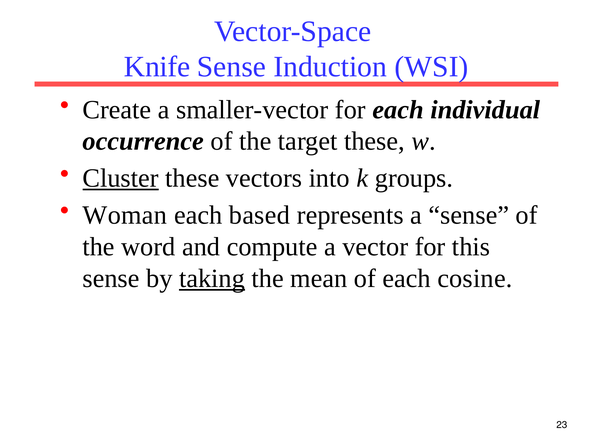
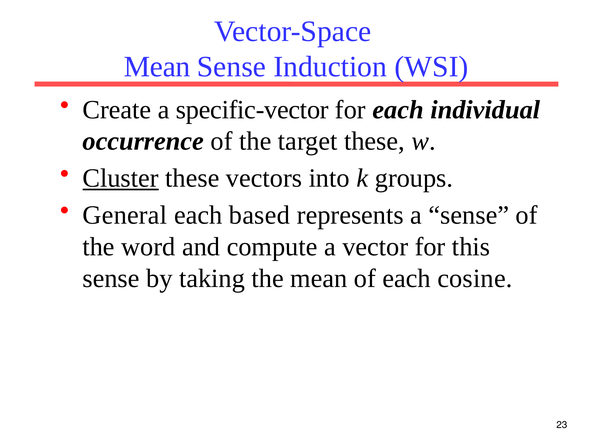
Knife: Knife -> Mean (157, 67)
smaller-vector: smaller-vector -> specific-vector (252, 110)
Woman: Woman -> General (125, 215)
taking underline: present -> none (212, 278)
